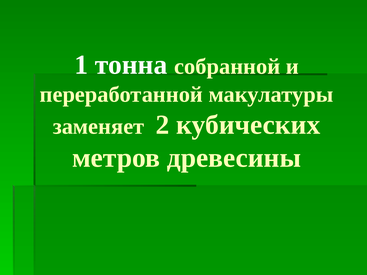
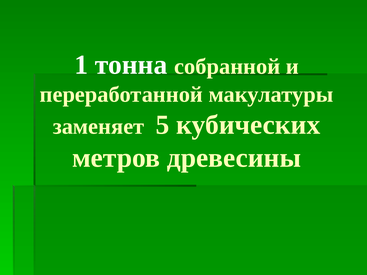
2: 2 -> 5 (162, 125)
